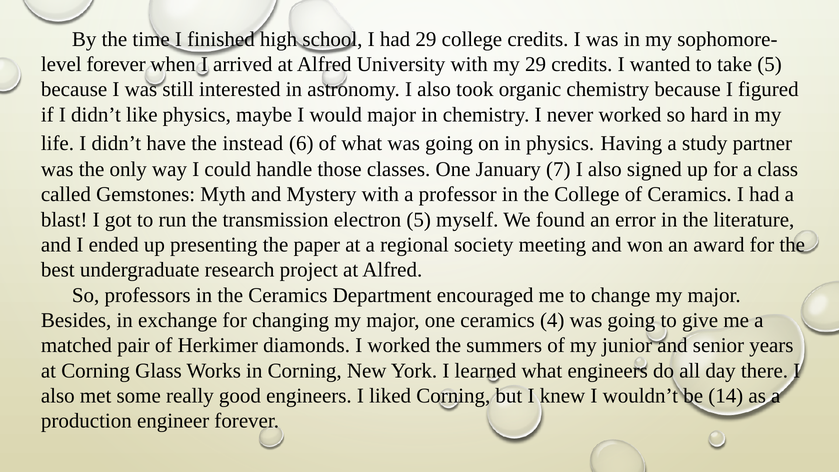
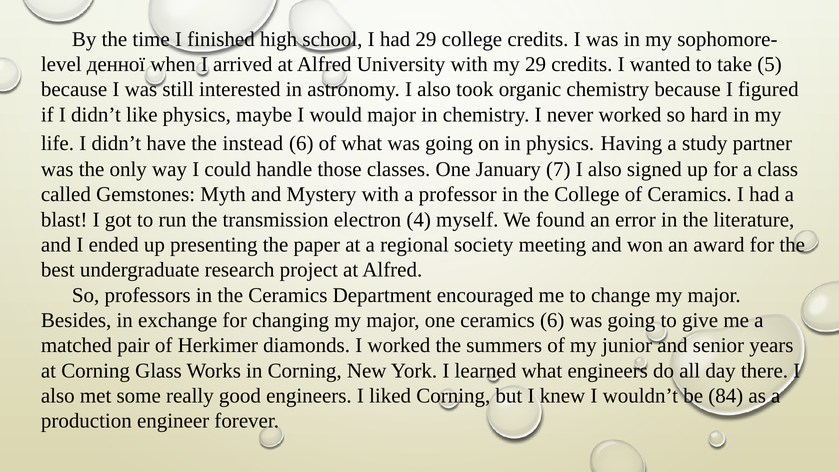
level forever: forever -> денної (116, 64)
electron 5: 5 -> 4 (419, 220)
ceramics 4: 4 -> 6 (552, 320)
14: 14 -> 84 (726, 396)
